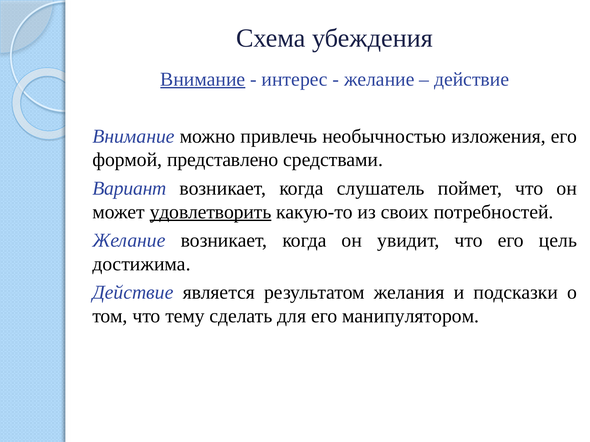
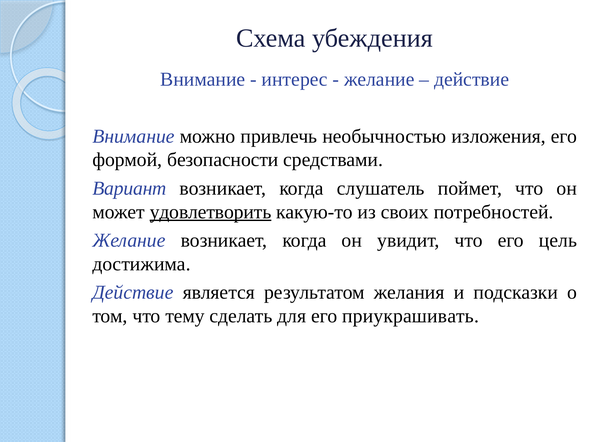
Внимание underline: present -> none (203, 79)
представлено: представлено -> безопасности (223, 160)
манипулятором: манипулятором -> приукрашивать (411, 316)
